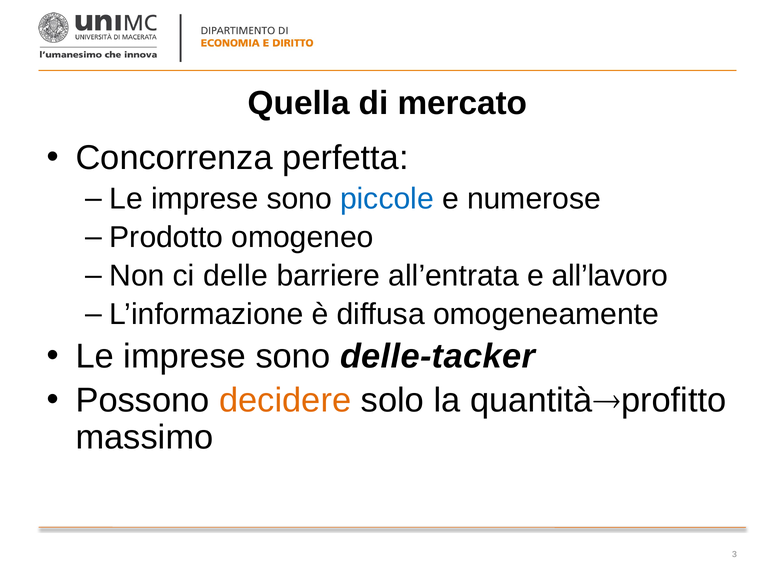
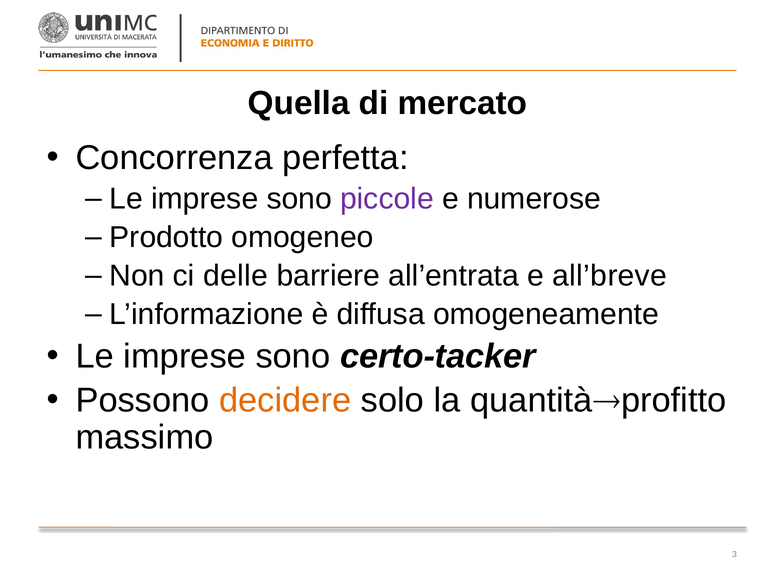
piccole colour: blue -> purple (387, 199)
all’lavoro: all’lavoro -> all’breve (610, 276)
delle-tacker: delle-tacker -> certo-tacker (438, 356)
